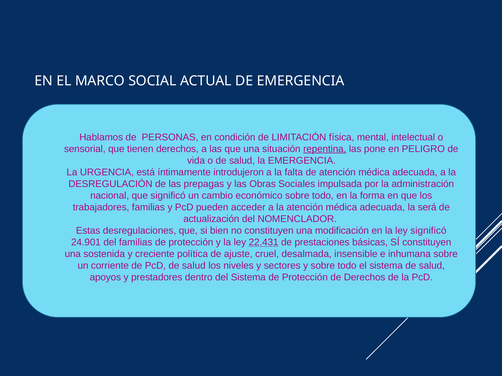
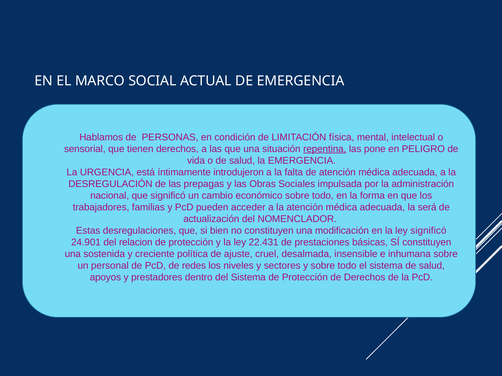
del familias: familias -> relacion (136, 243)
22.431 underline: present -> none (264, 243)
corriente: corriente -> personal (110, 266)
PcD de salud: salud -> redes (194, 266)
